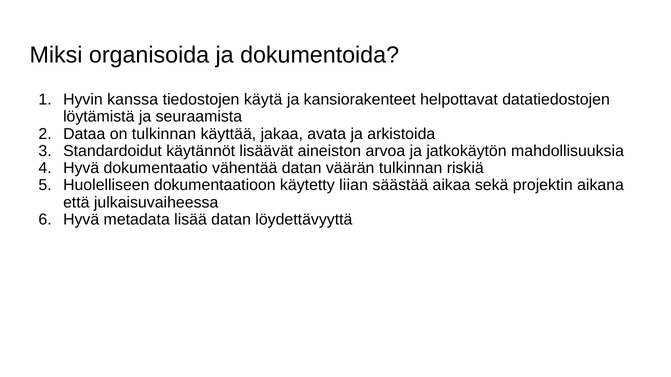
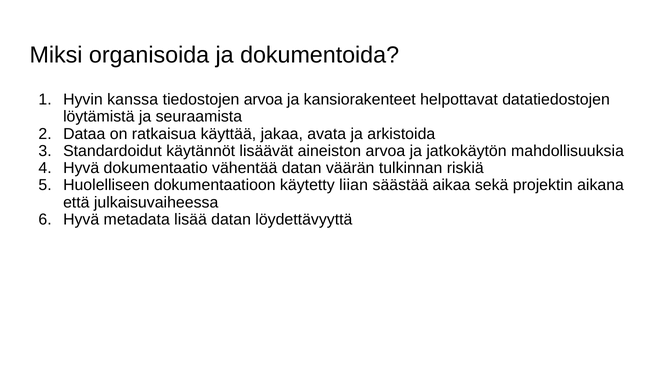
tiedostojen käytä: käytä -> arvoa (263, 100)
on tulkinnan: tulkinnan -> ratkaisua (164, 134)
